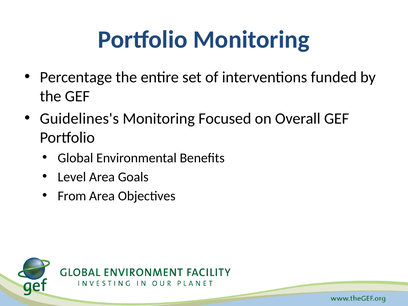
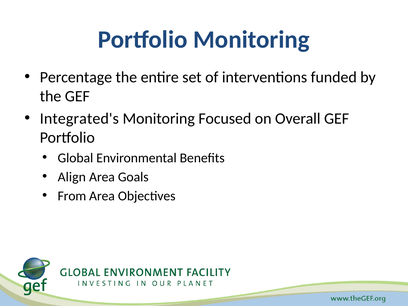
Guidelines's: Guidelines's -> Integrated's (79, 119)
Level: Level -> Align (72, 177)
